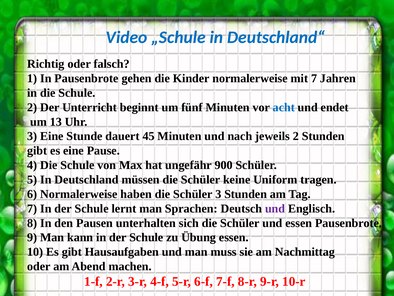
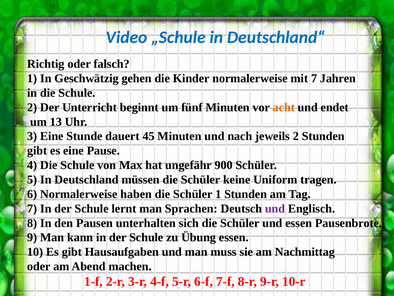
In Pausenbrote: Pausenbrote -> Geschwätzig (87, 78)
acht colour: blue -> orange (284, 107)
Schüler 3: 3 -> 1 (218, 194)
